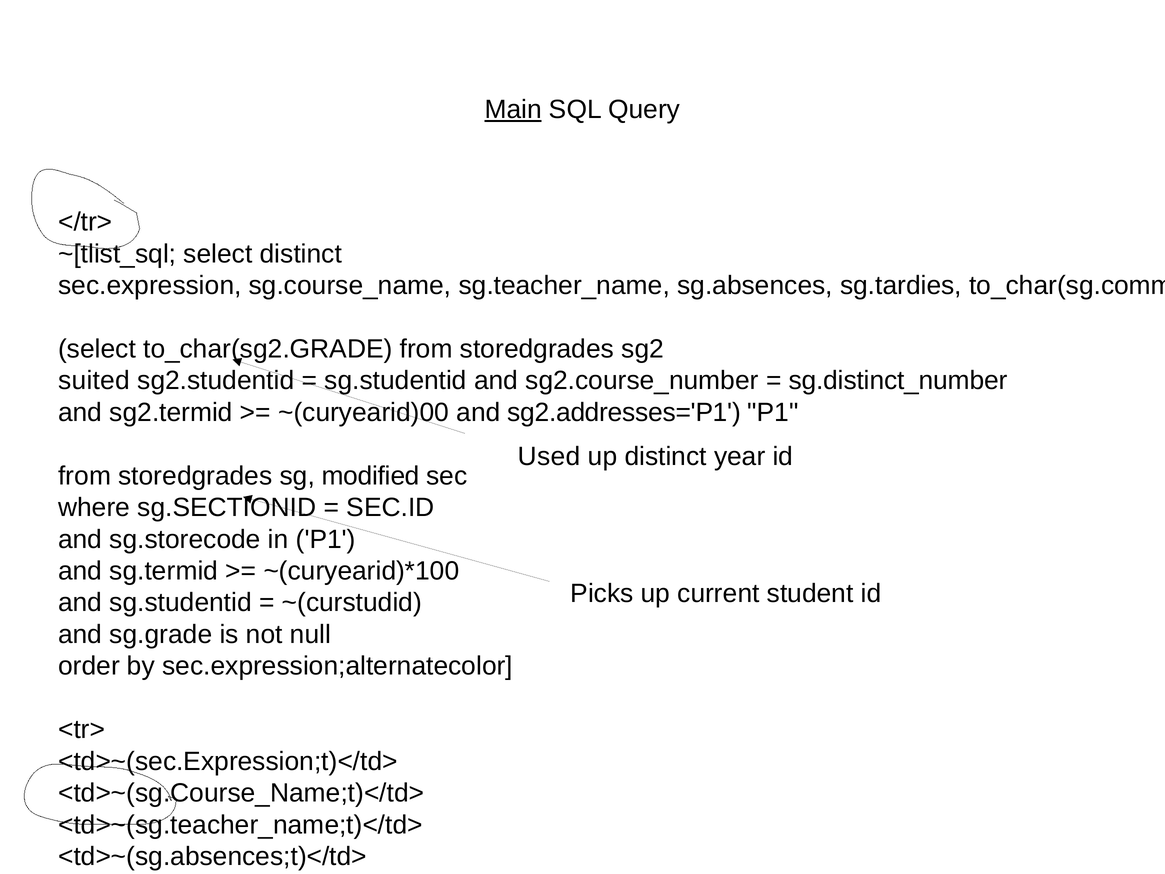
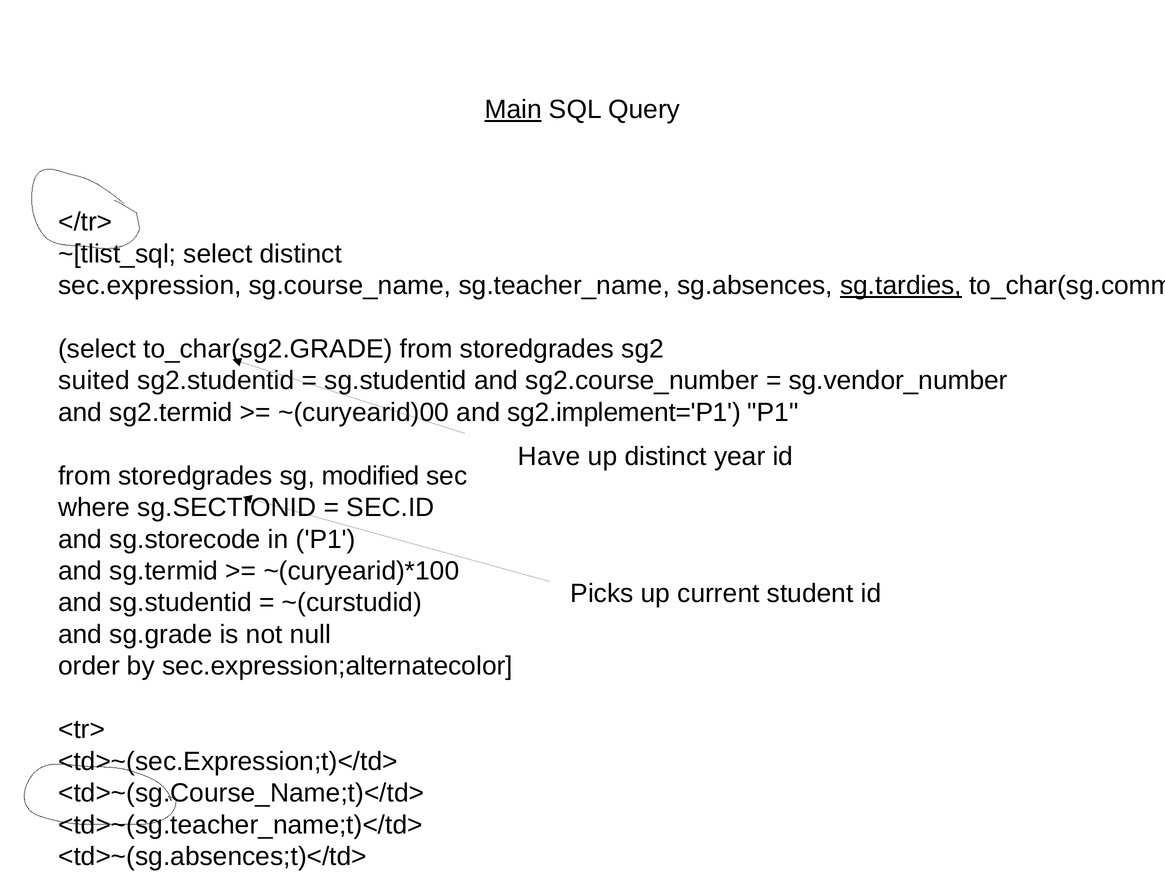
sg.tardies underline: none -> present (901, 286)
sg.distinct_number: sg.distinct_number -> sg.vendor_number (898, 381)
sg2.addresses='P1: sg2.addresses='P1 -> sg2.implement='P1 (624, 412)
Used: Used -> Have (549, 456)
